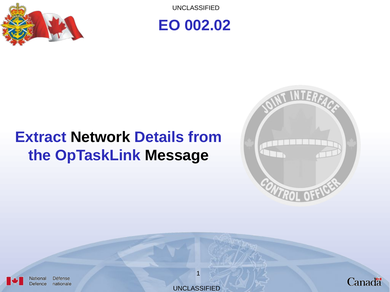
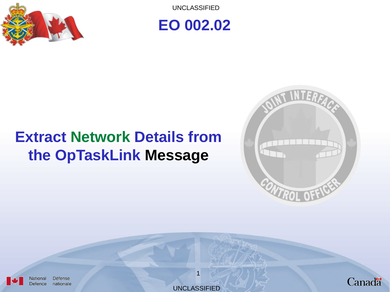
Network colour: black -> green (100, 137)
